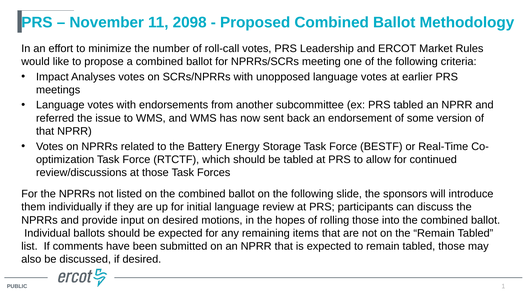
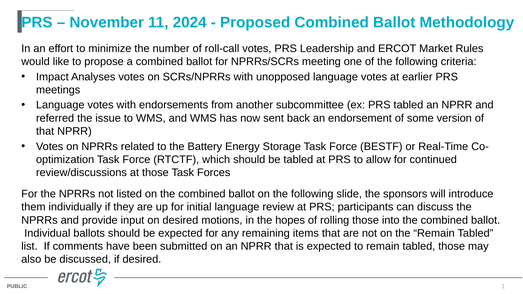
2098: 2098 -> 2024 (190, 23)
